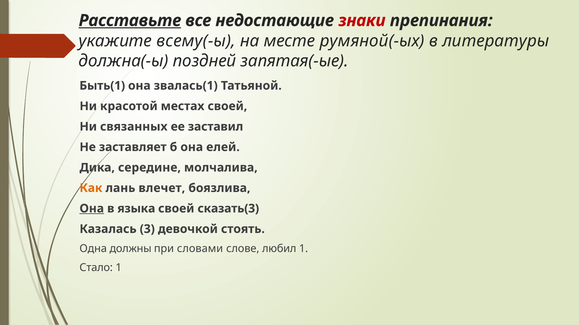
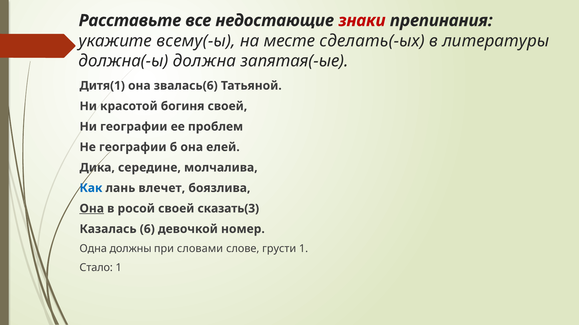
Расставьте underline: present -> none (130, 21)
румяной(-ых: румяной(-ых -> сделать(-ых (372, 41)
поздней: поздней -> должна (204, 61)
Быть(1: Быть(1 -> Дитя(1 (102, 86)
звалась(1: звалась(1 -> звалась(6 (186, 86)
местах: местах -> богиня (183, 106)
Ни связанных: связанных -> географии (134, 127)
заставил: заставил -> проблем (216, 127)
Не заставляет: заставляет -> географии (133, 147)
Как colour: orange -> blue (91, 188)
языка: языка -> росой (136, 209)
3: 3 -> 6 (147, 229)
стоять: стоять -> номер (243, 229)
любил: любил -> грусти (279, 249)
